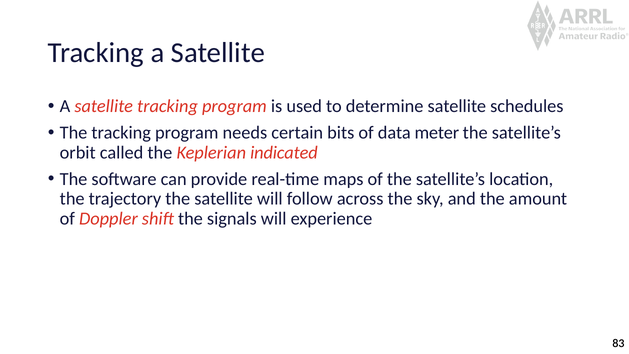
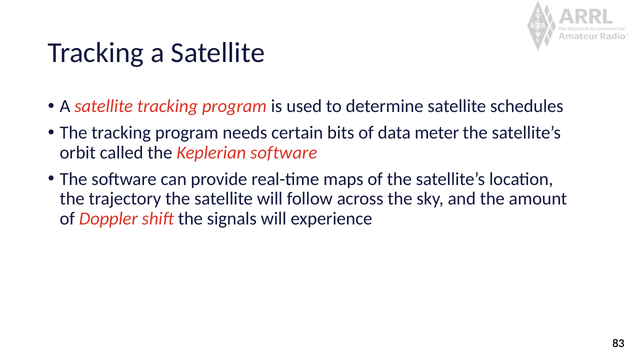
Keplerian indicated: indicated -> software (284, 153)
